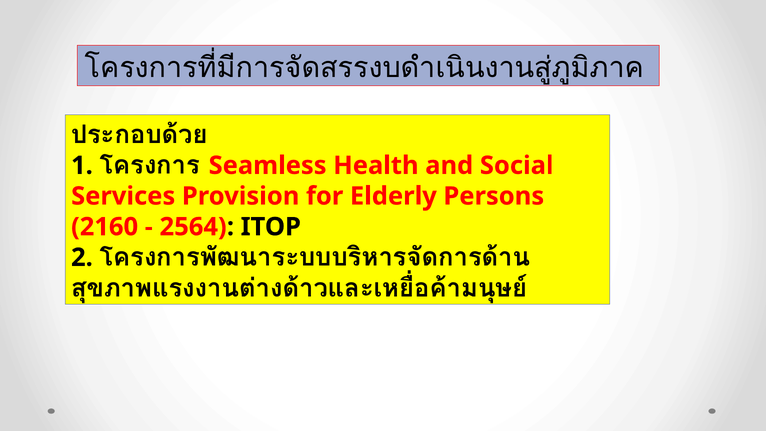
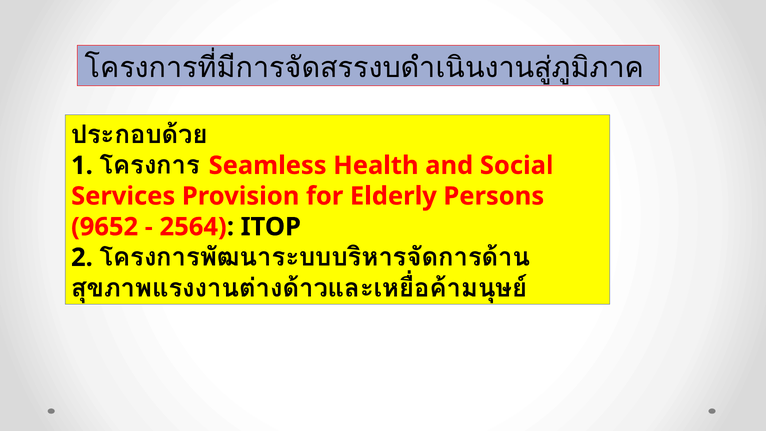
2160: 2160 -> 9652 (105, 227)
